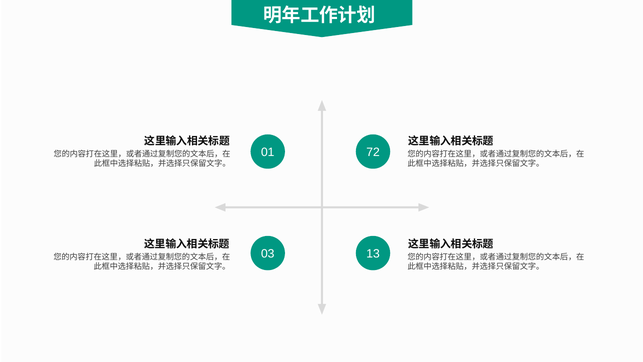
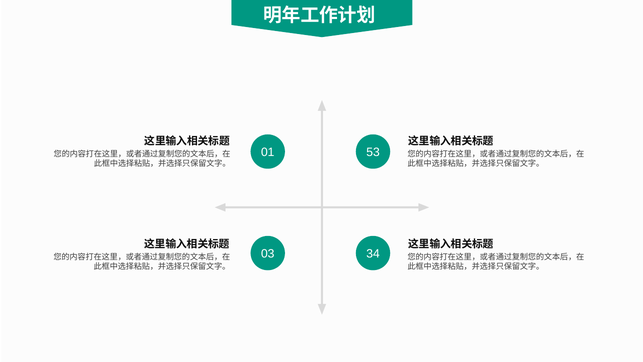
72: 72 -> 53 (373, 152)
13: 13 -> 34 (373, 254)
